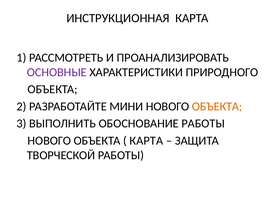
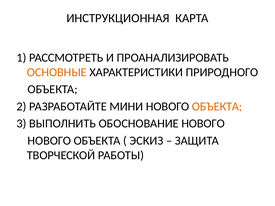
ОСНОВНЫЕ colour: purple -> orange (57, 72)
ОБОСНОВАНИЕ РАБОТЫ: РАБОТЫ -> НОВОГО (203, 124)
КАРТА: КАРТА -> ЭСКИЗ (146, 141)
